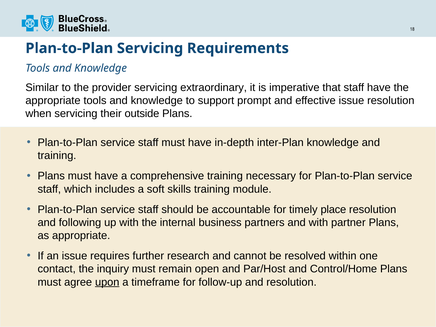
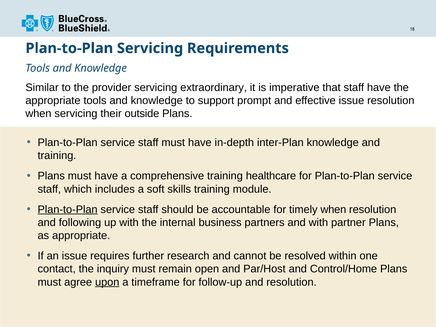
necessary: necessary -> healthcare (271, 176)
Plan-to-Plan underline: none -> present (68, 209)
timely place: place -> when (333, 209)
